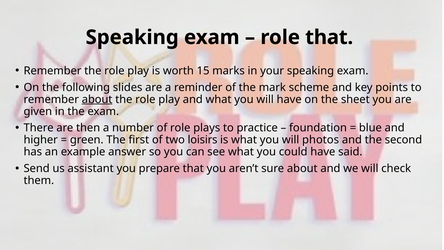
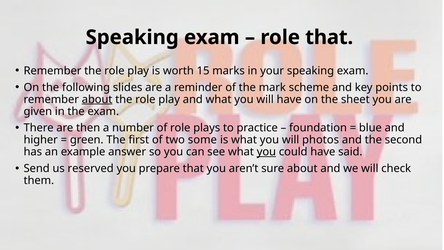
loisirs: loisirs -> some (202, 140)
you underline: none -> present (266, 152)
assistant: assistant -> reserved (91, 168)
